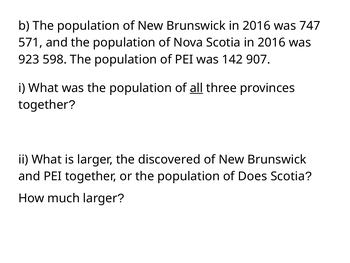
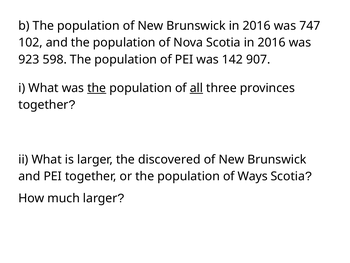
571: 571 -> 102 (31, 43)
the underline: none -> present (97, 88)
Does: Does -> Ways (253, 176)
